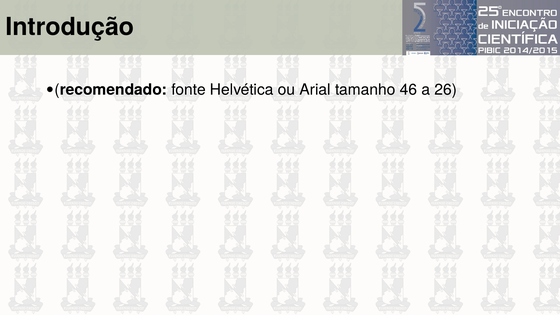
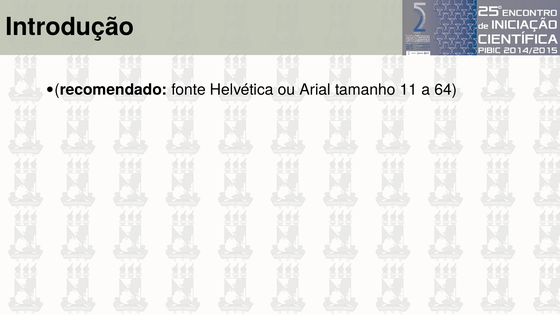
46: 46 -> 11 (409, 90)
26: 26 -> 64 (446, 90)
